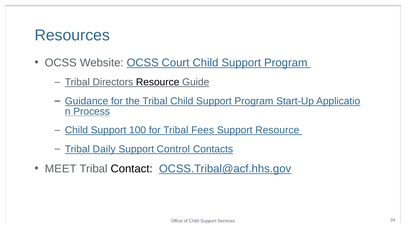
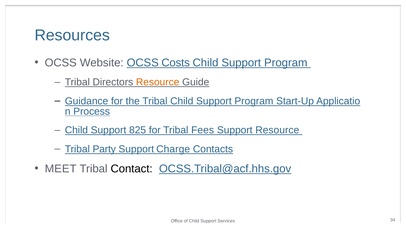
Court: Court -> Costs (176, 63)
Resource colour: black -> orange (158, 82)
100: 100 -> 825 (138, 130)
Daily: Daily -> Party (104, 149)
Control: Control -> Charge (173, 149)
